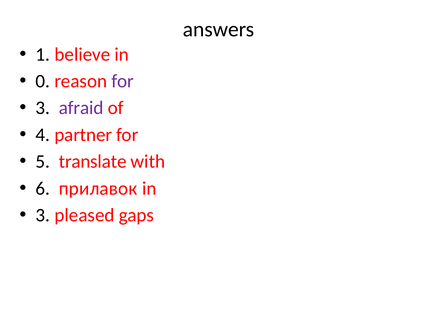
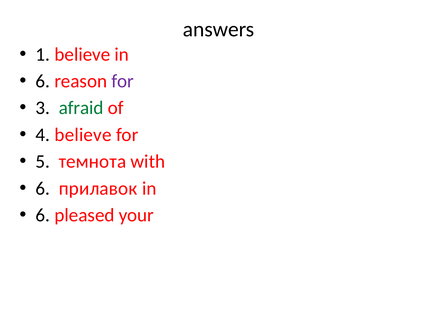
0: 0 -> 6 (43, 81)
afraid colour: purple -> green (81, 108)
4 partner: partner -> believe (83, 135)
translate: translate -> темнота (93, 161)
3: 3 -> 6 (43, 215)
gaps: gaps -> your (136, 215)
